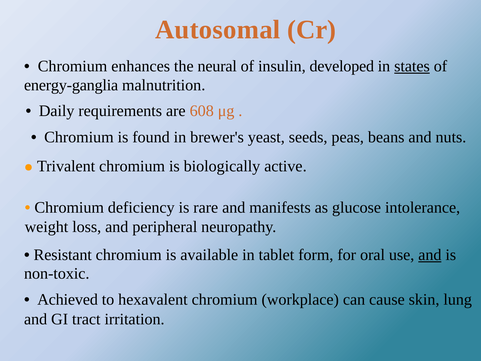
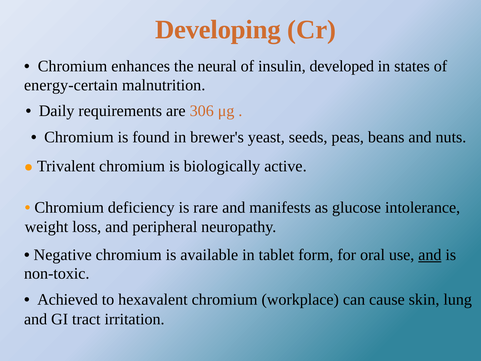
Autosomal: Autosomal -> Developing (218, 30)
states underline: present -> none (412, 66)
energy-ganglia: energy-ganglia -> energy-certain (71, 85)
608: 608 -> 306 (202, 111)
Resistant: Resistant -> Negative (63, 255)
